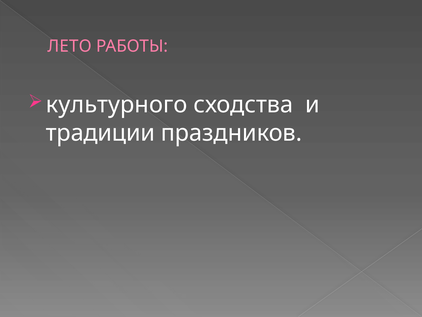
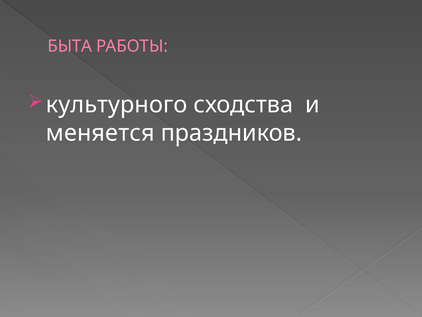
ЛЕТО: ЛЕТО -> БЫТА (70, 46)
традиции: традиции -> меняется (100, 133)
